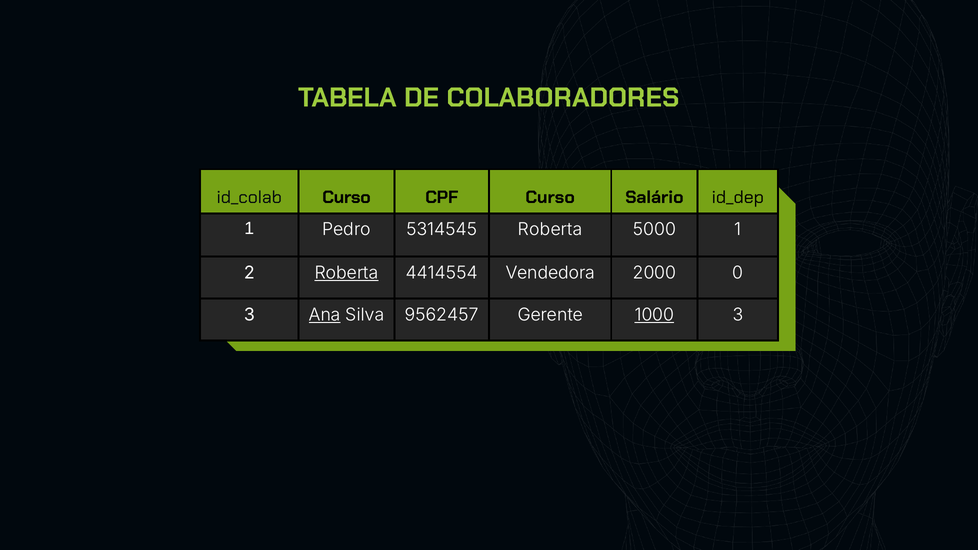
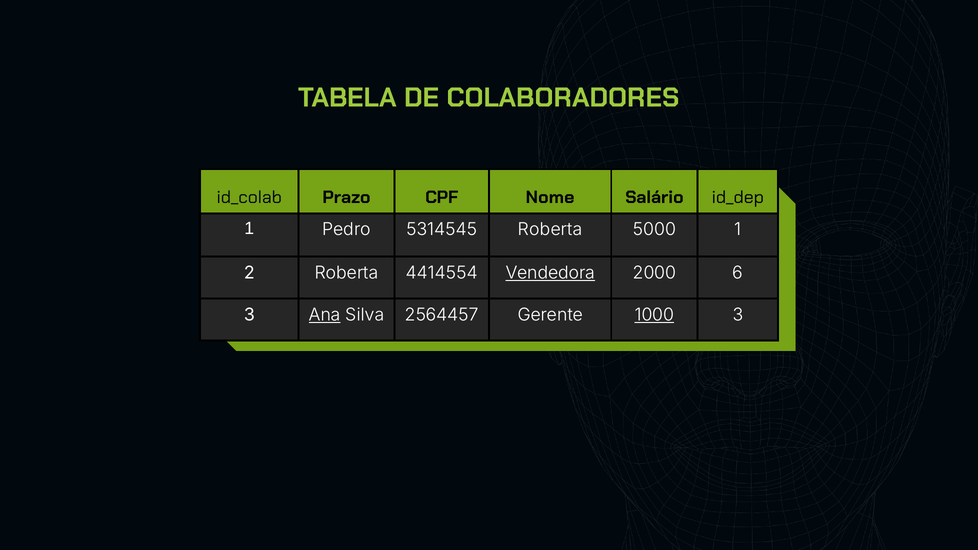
Curso: Curso -> Prazo (346, 197)
CPF Curso: Curso -> Nome (550, 197)
Roberta underline: present -> none (347, 273)
Vendedora underline: none -> present (550, 273)
0: 0 -> 6 (738, 273)
9562457: 9562457 -> 2564457 (442, 315)
